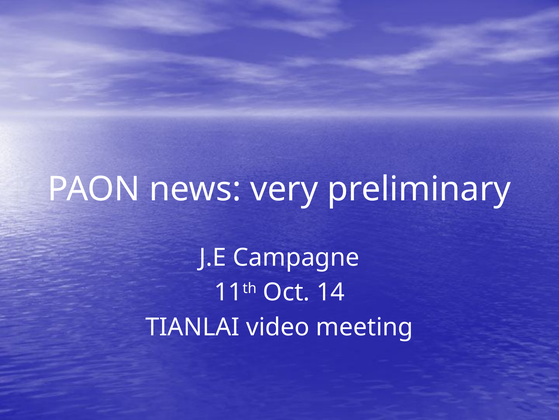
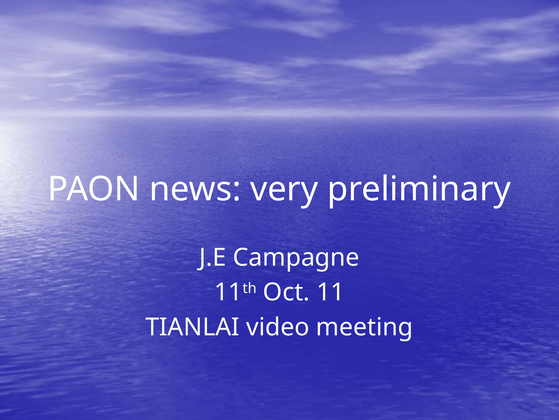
14: 14 -> 11 (331, 292)
